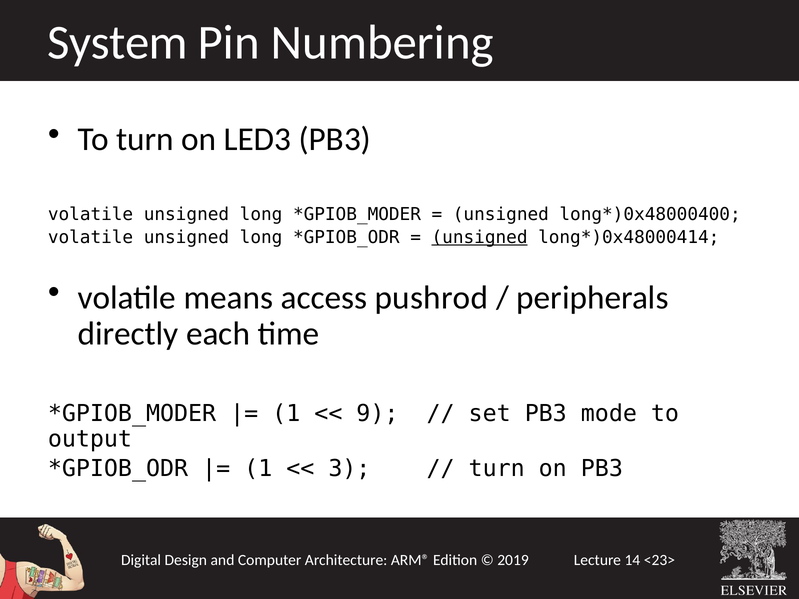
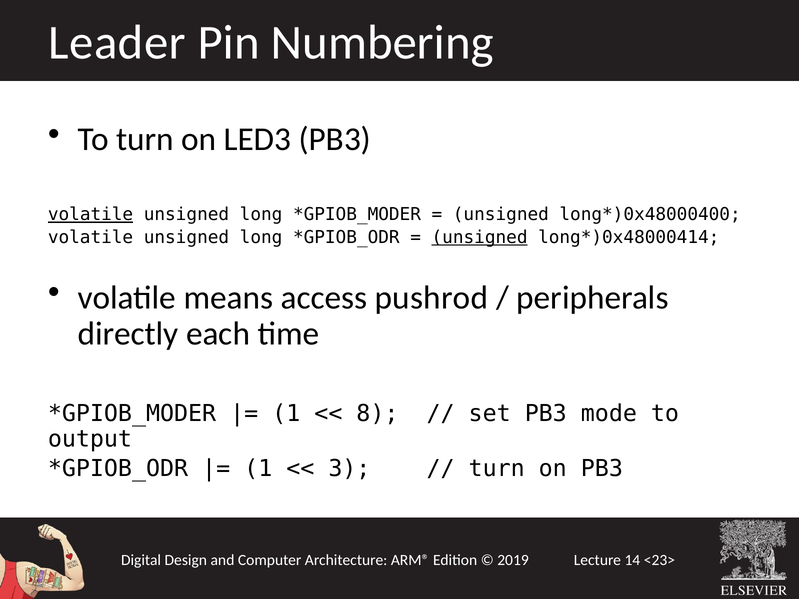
System: System -> Leader (117, 43)
volatile underline: none -> present (91, 215)
9: 9 -> 8 (377, 414)
